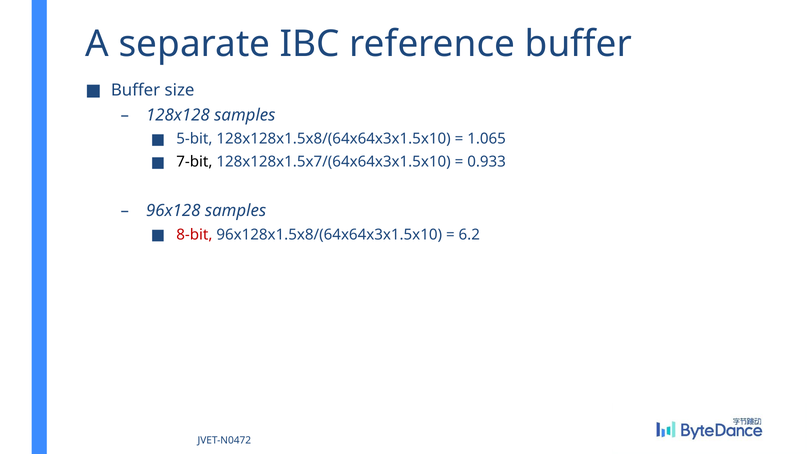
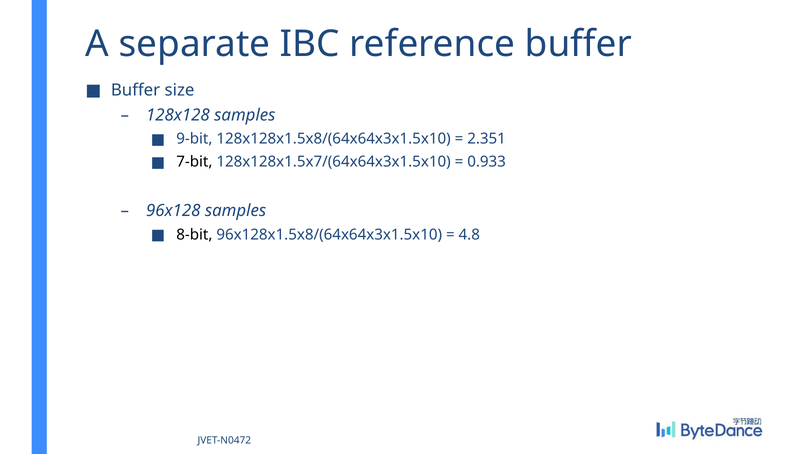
5-bit: 5-bit -> 9-bit (194, 139)
1.065: 1.065 -> 2.351 (487, 139)
8-bit colour: red -> black (194, 235)
6.2: 6.2 -> 4.8 (469, 235)
